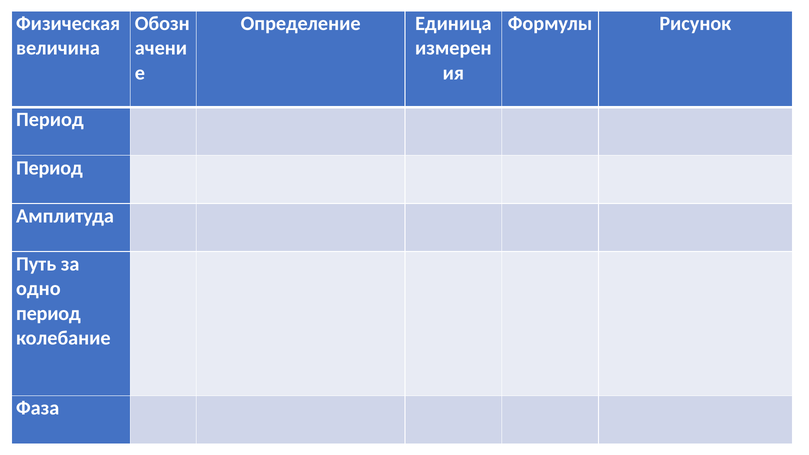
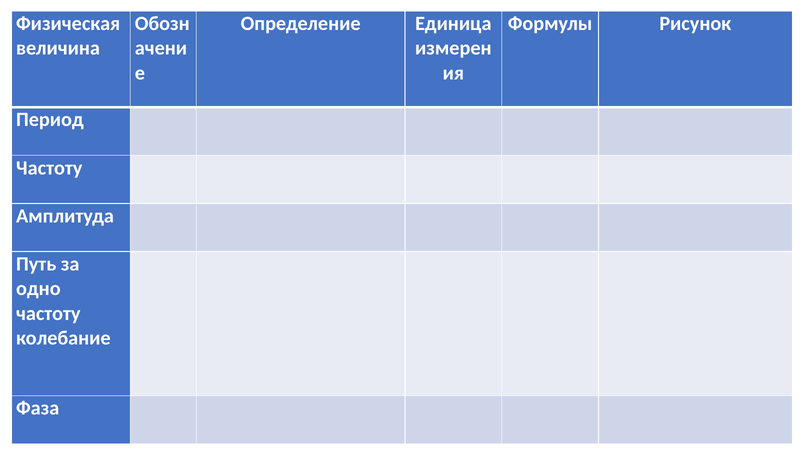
Период: Период -> Частоту (49, 168)
период: период -> частоту (48, 313)
